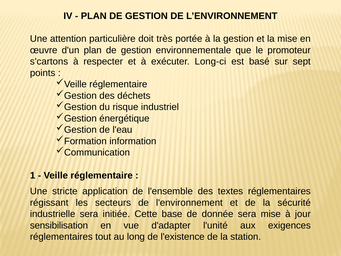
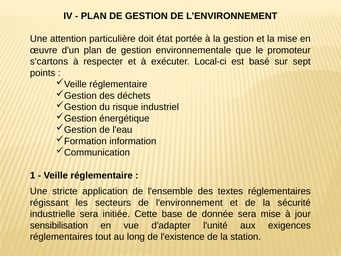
très: très -> état (164, 39)
Long-ci: Long-ci -> Local-ci (211, 61)
